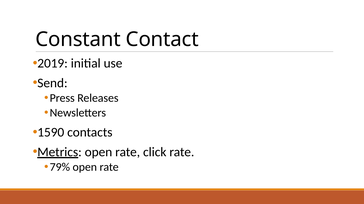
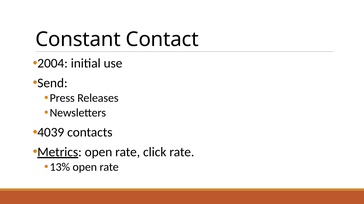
2019: 2019 -> 2004 (53, 64)
1590: 1590 -> 4039 (51, 133)
79%: 79% -> 13% (60, 168)
